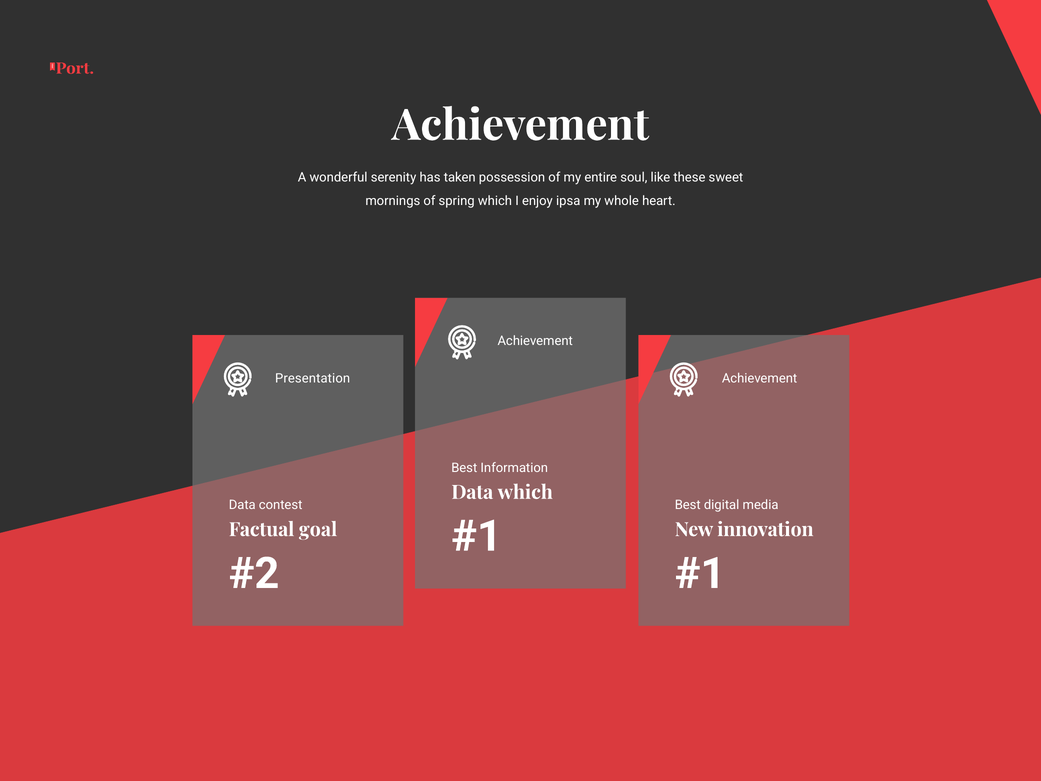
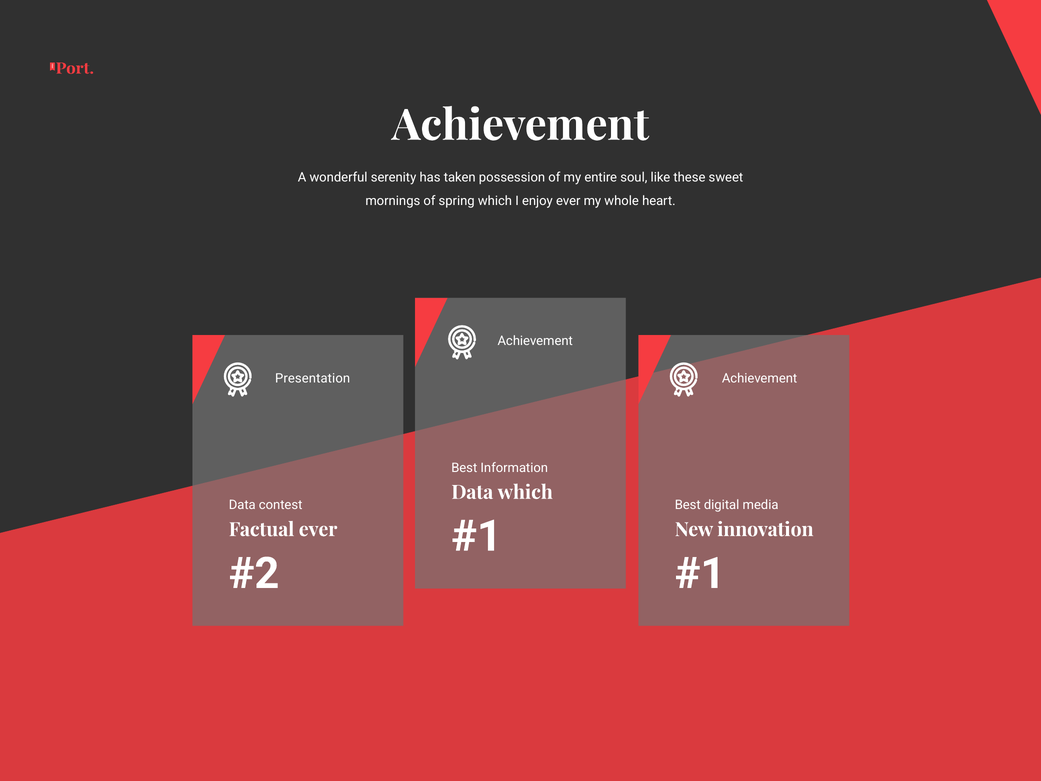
enjoy ipsa: ipsa -> ever (568, 201)
Factual goal: goal -> ever (318, 530)
